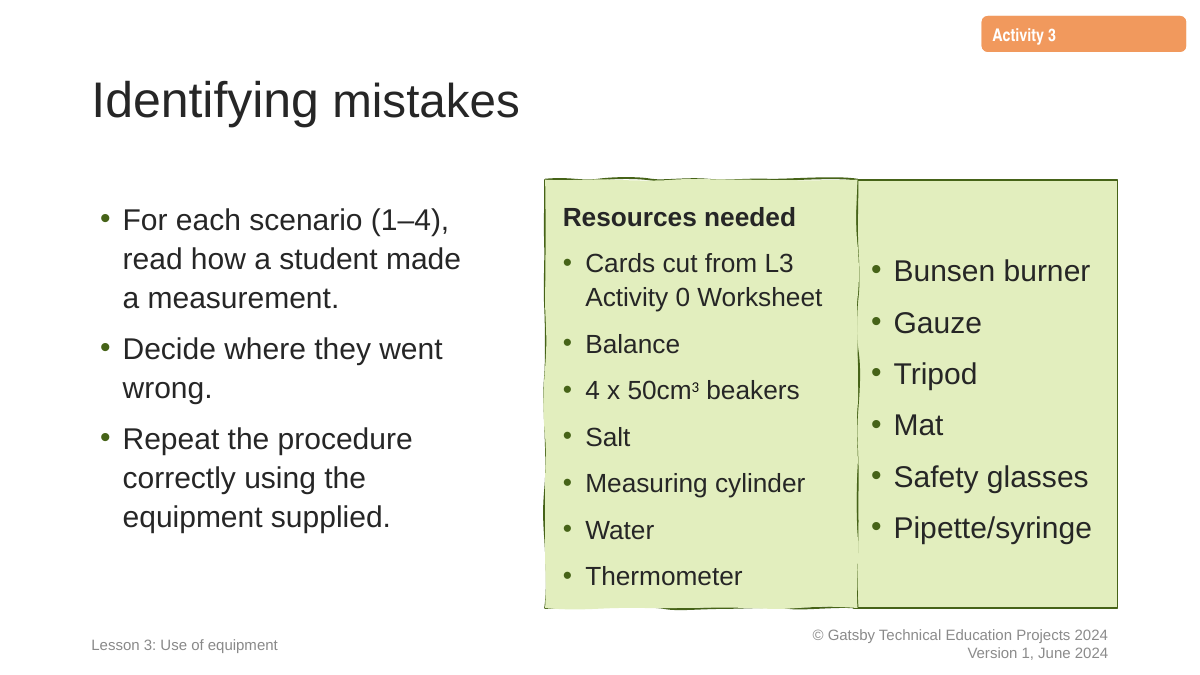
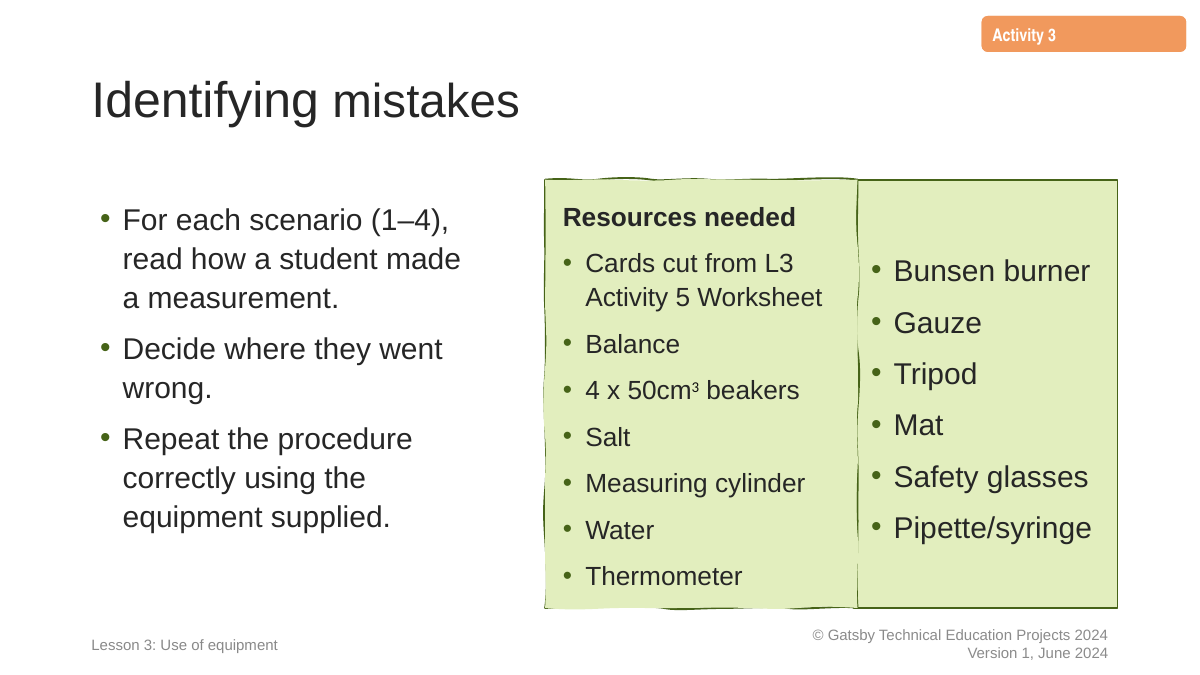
0: 0 -> 5 (683, 298)
